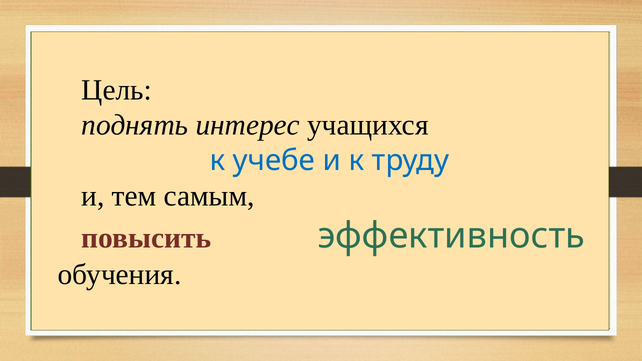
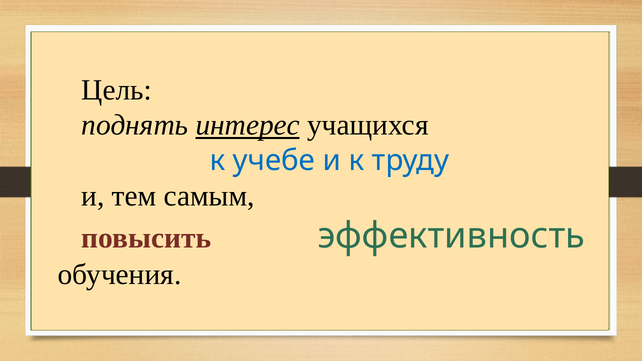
интерес underline: none -> present (248, 125)
